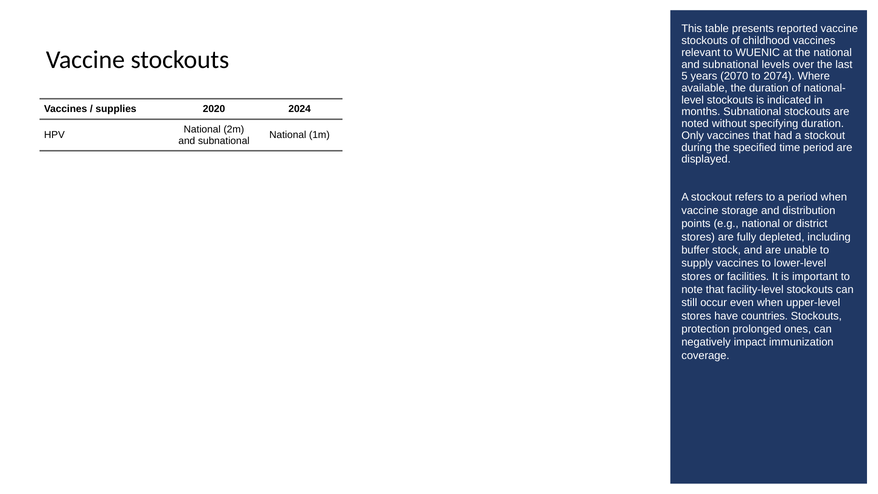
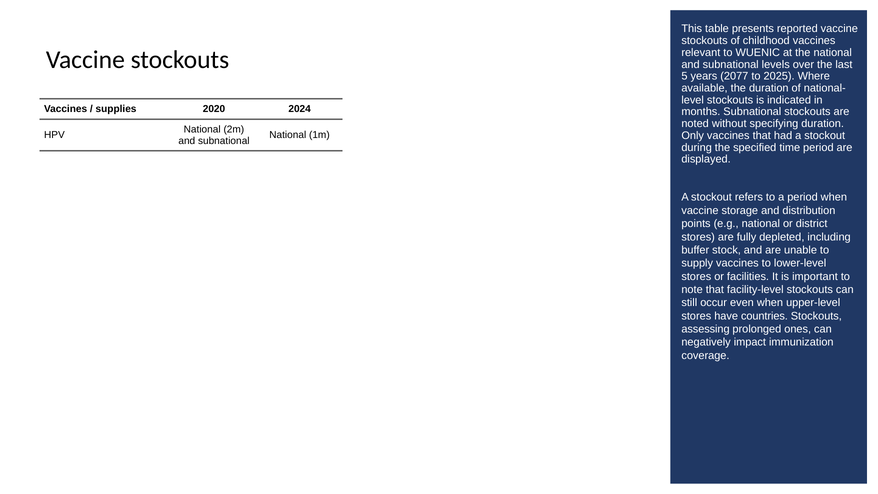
2070: 2070 -> 2077 (734, 76)
2074: 2074 -> 2025 (779, 76)
protection: protection -> assessing (706, 329)
